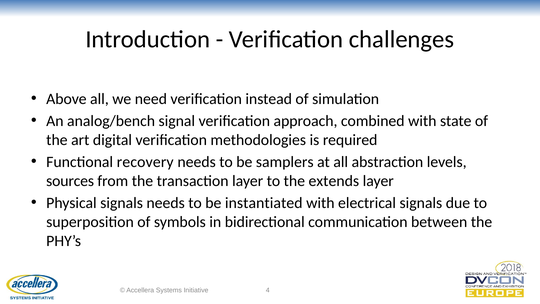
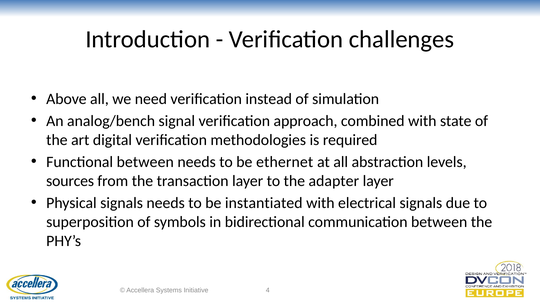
Functional recovery: recovery -> between (145, 162)
samplers: samplers -> ethernet (285, 162)
extends: extends -> adapter (334, 181)
